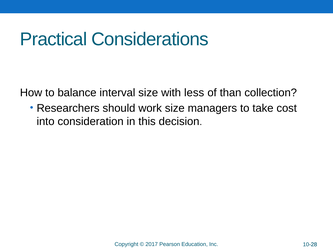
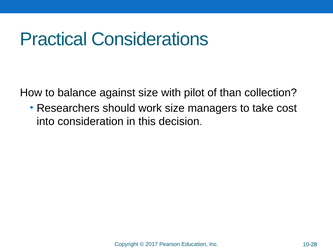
interval: interval -> against (117, 93)
less: less -> pilot (194, 93)
